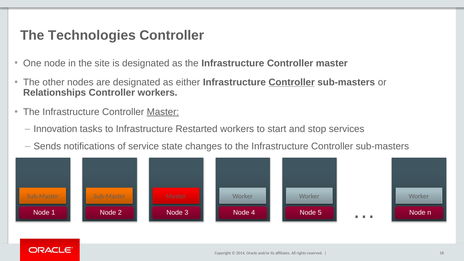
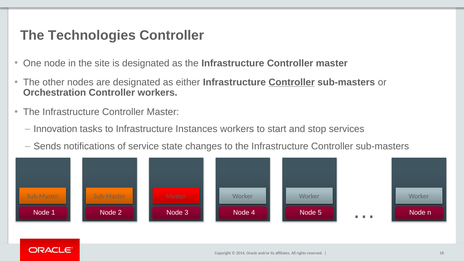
Relationships: Relationships -> Orchestration (55, 93)
Master underline: present -> none (163, 112)
Restarted: Restarted -> Instances (197, 129)
